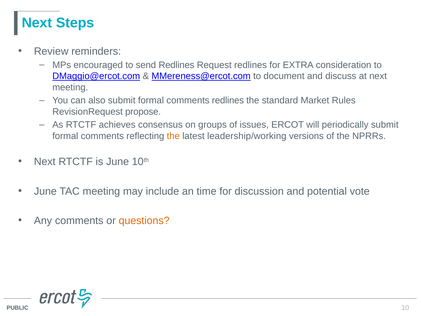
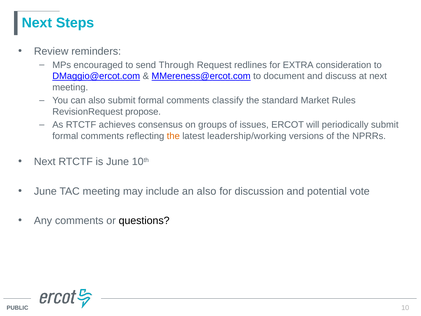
send Redlines: Redlines -> Through (176, 65)
comments redlines: redlines -> classify (228, 100)
an time: time -> also (207, 191)
questions colour: orange -> black (144, 221)
